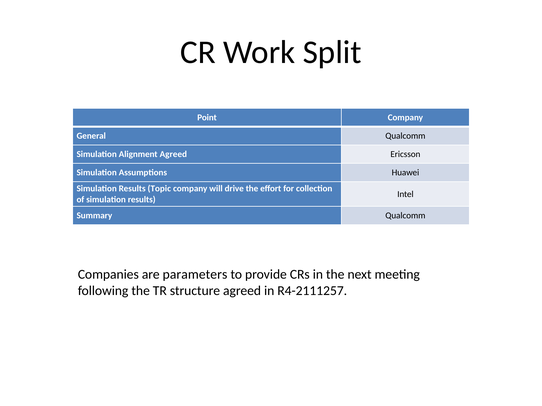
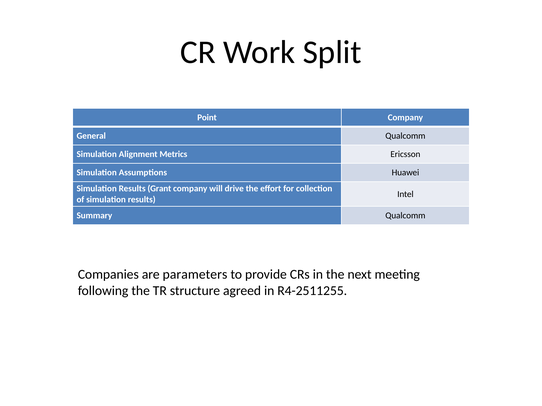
Alignment Agreed: Agreed -> Metrics (173, 155)
Topic: Topic -> Grant (159, 189)
R4-2111257: R4-2111257 -> R4-2511255 (312, 291)
